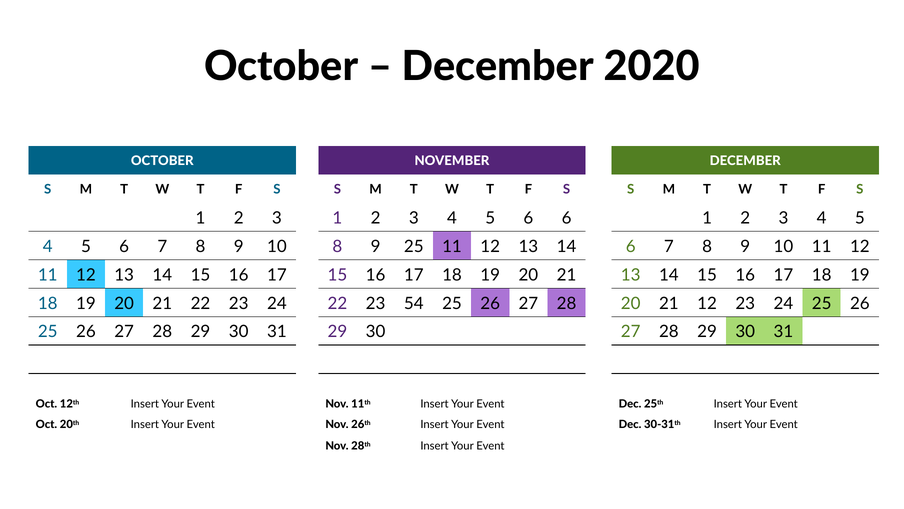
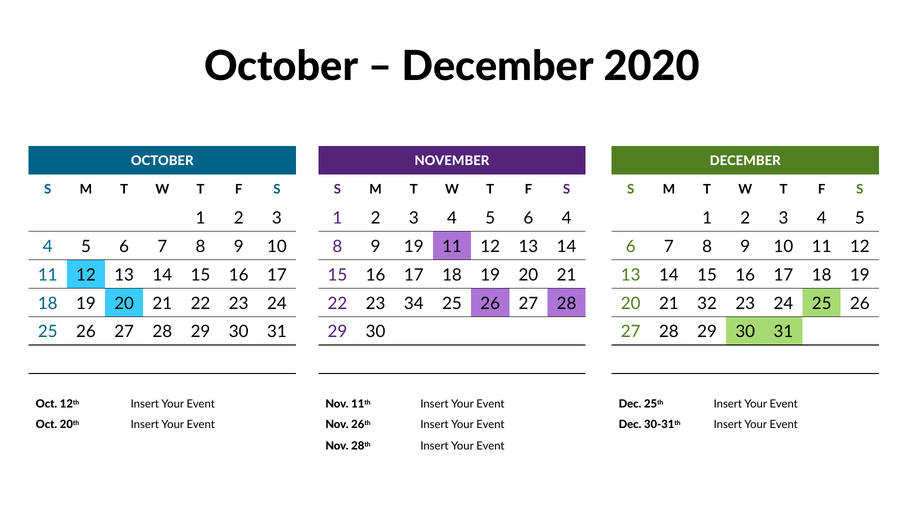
6 6: 6 -> 4 (567, 218)
9 25: 25 -> 19 (414, 246)
54: 54 -> 34 (414, 303)
21 12: 12 -> 32 (707, 303)
